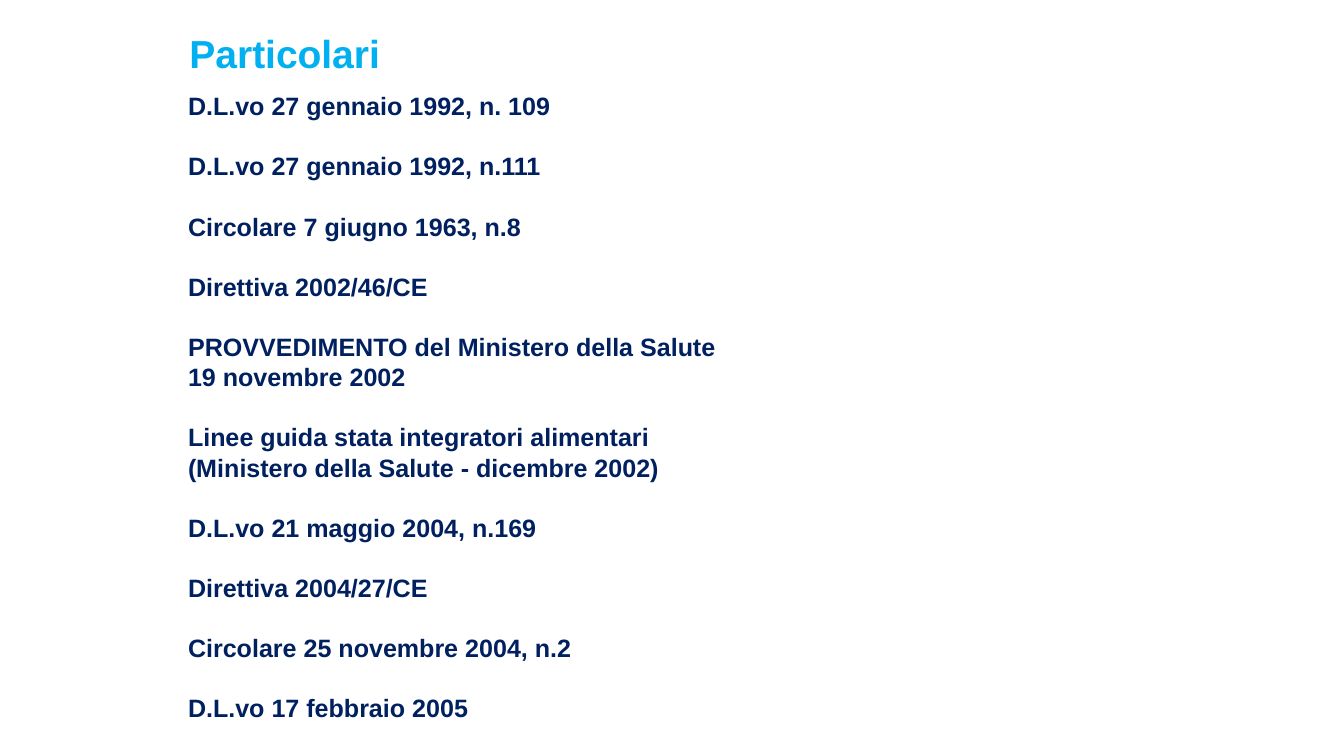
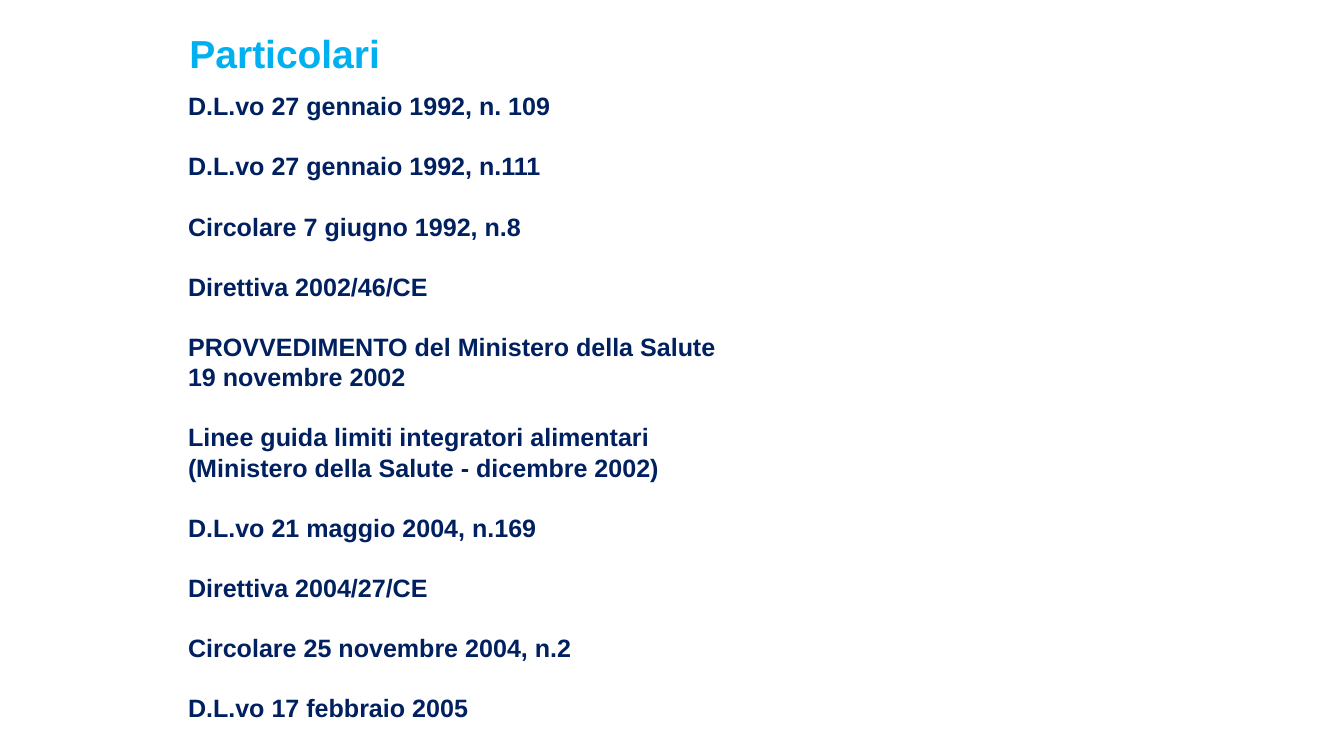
giugno 1963: 1963 -> 1992 (446, 228)
stata: stata -> limiti (363, 438)
